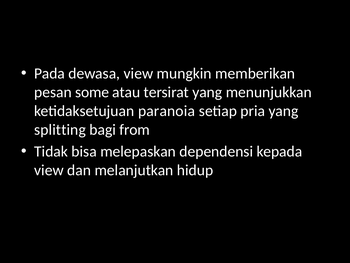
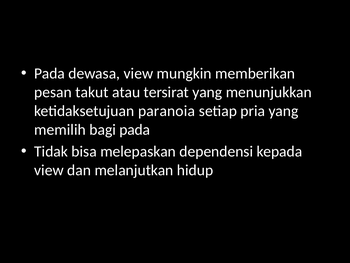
some: some -> takut (92, 92)
splitting: splitting -> memilih (60, 129)
bagi from: from -> pada (135, 129)
